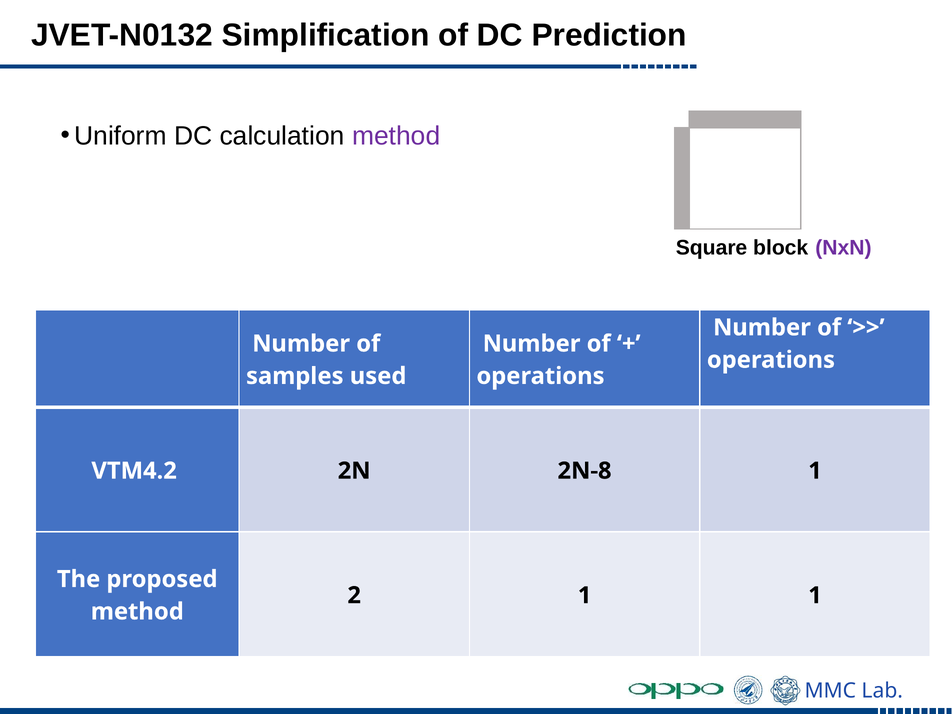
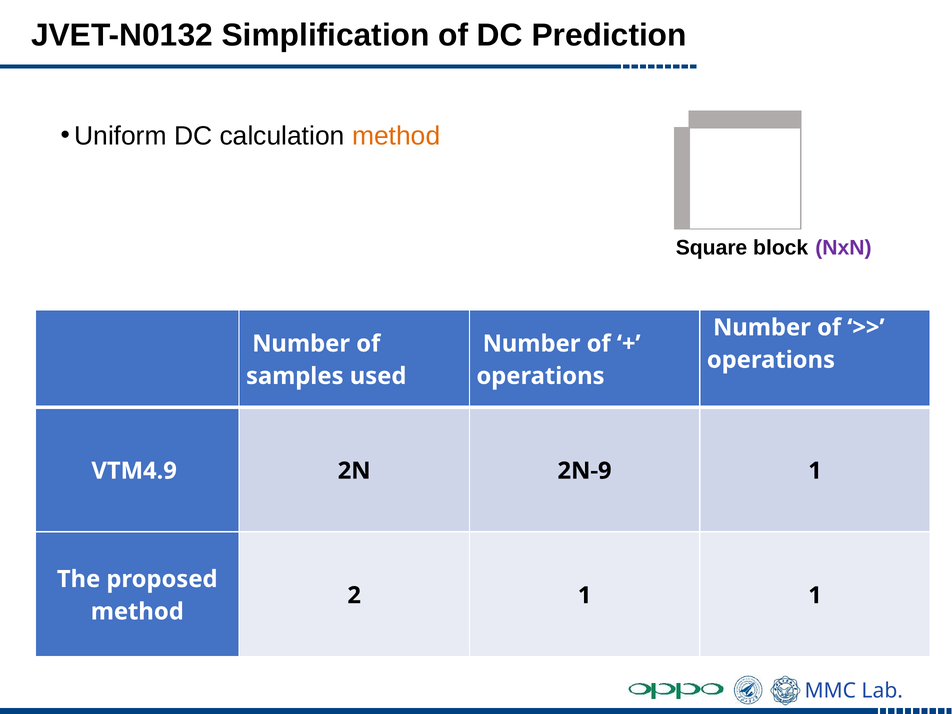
method colour: purple -> orange (396, 136)
VTM4.2: VTM4.2 -> VTM4.9 (134, 471)
2N-8: 2N-8 -> 2N-9 (585, 471)
